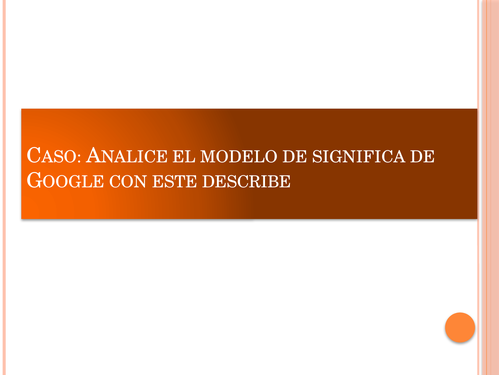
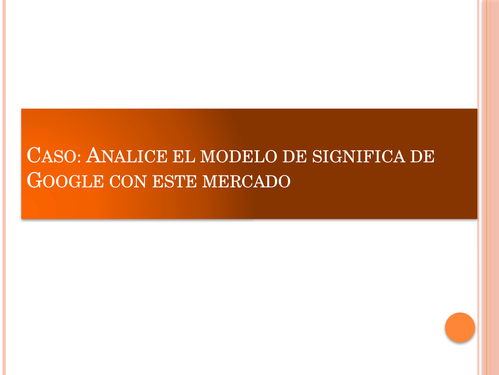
DESCRIBE: DESCRIBE -> MERCADO (247, 182)
